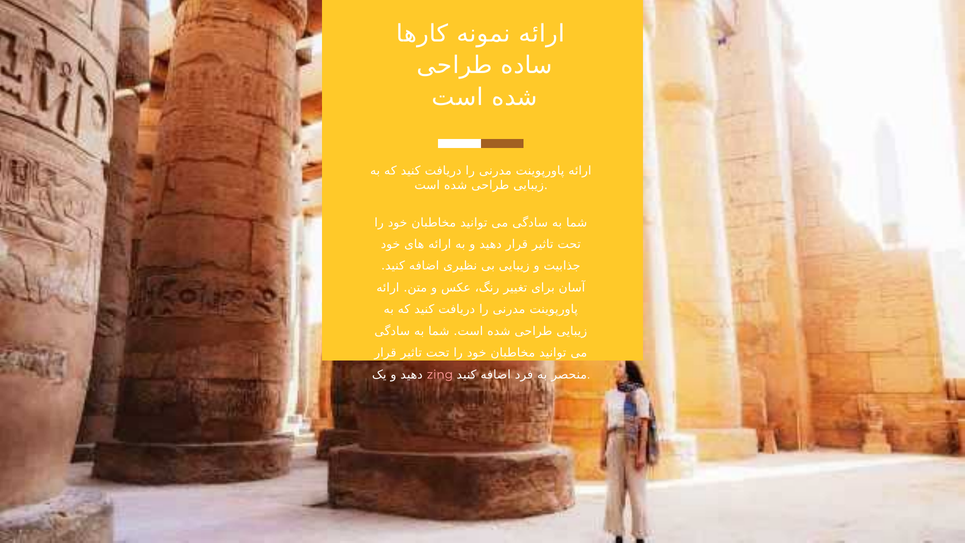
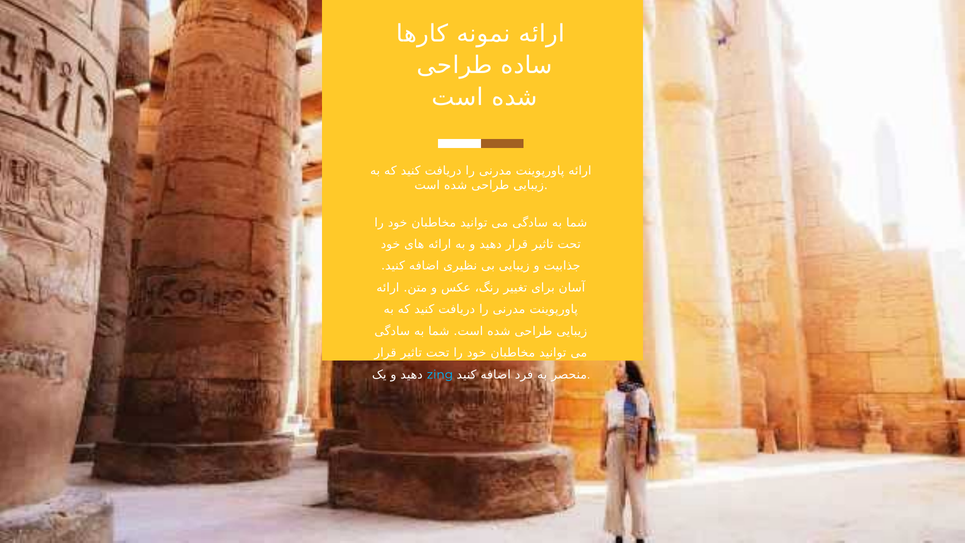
zing colour: pink -> light blue (440, 374)
